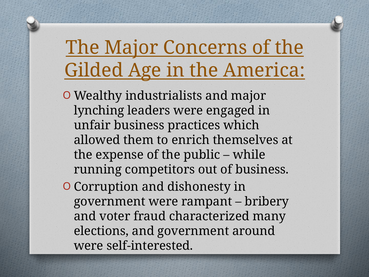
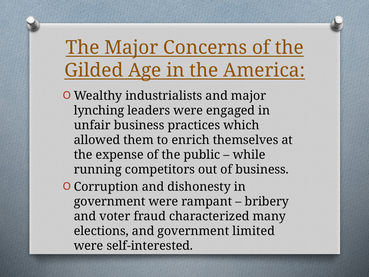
around: around -> limited (254, 231)
